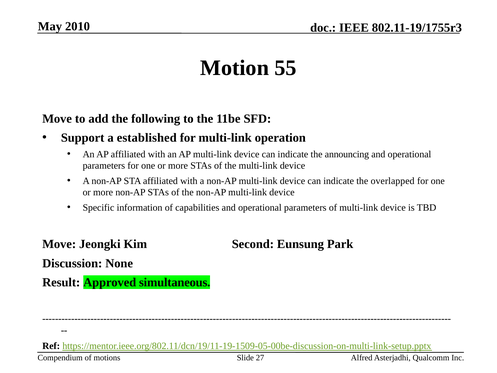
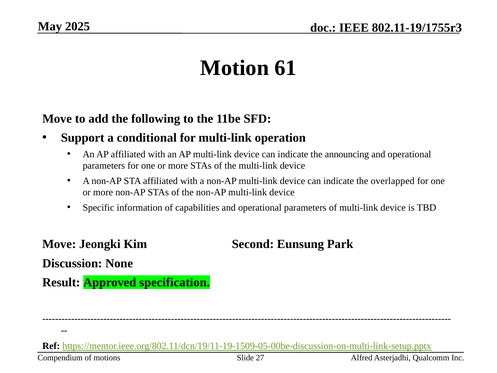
2010: 2010 -> 2025 (78, 26)
55: 55 -> 61 (285, 68)
established: established -> conditional (147, 138)
simultaneous: simultaneous -> specification (175, 282)
